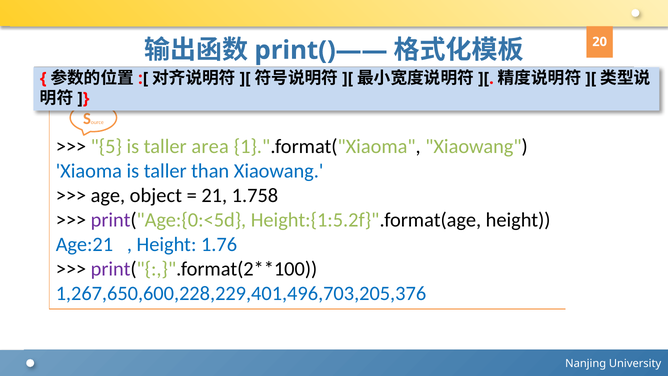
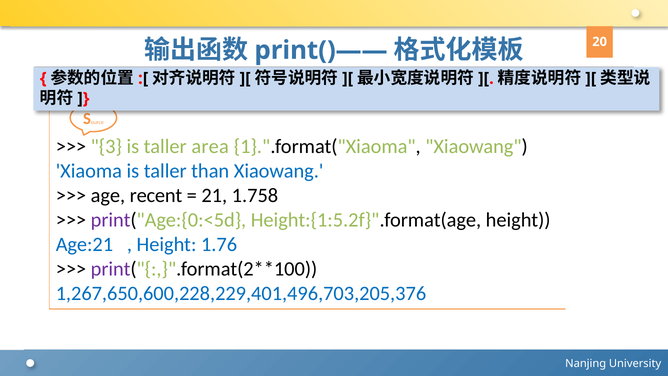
5: 5 -> 3 (106, 146)
object: object -> recent (156, 195)
